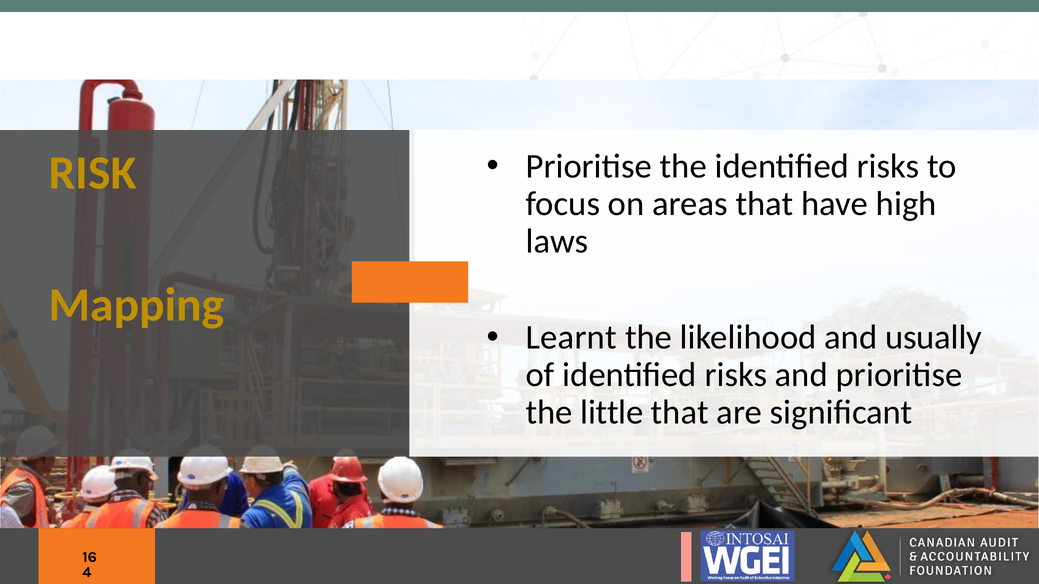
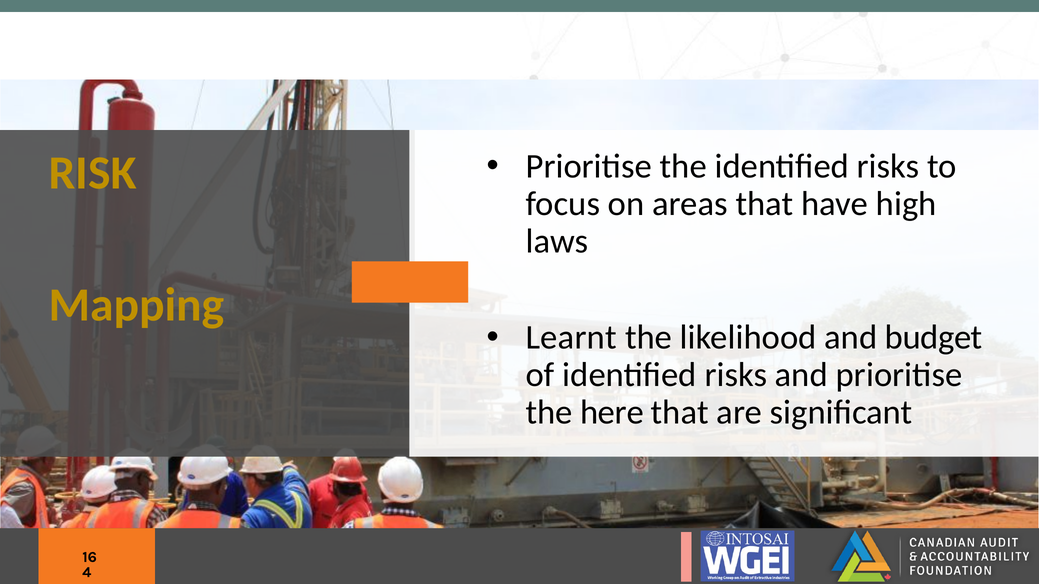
usually: usually -> budget (934, 338)
little: little -> here (612, 413)
